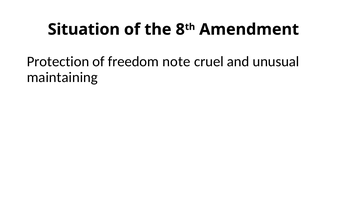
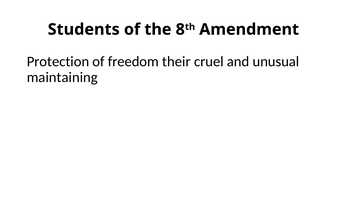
Situation: Situation -> Students (84, 29)
note: note -> their (176, 62)
